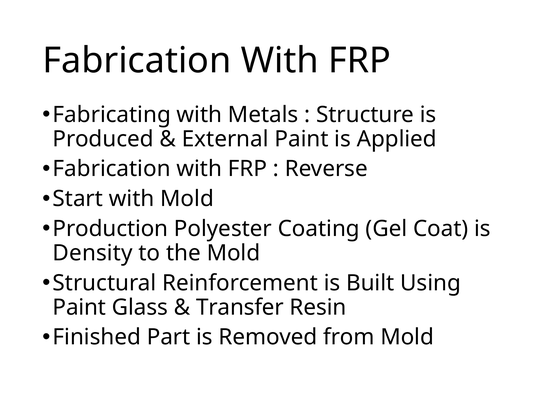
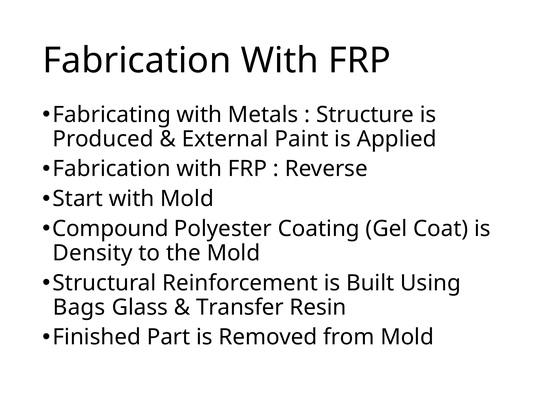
Production: Production -> Compound (110, 229)
Paint: Paint -> Bags (79, 307)
